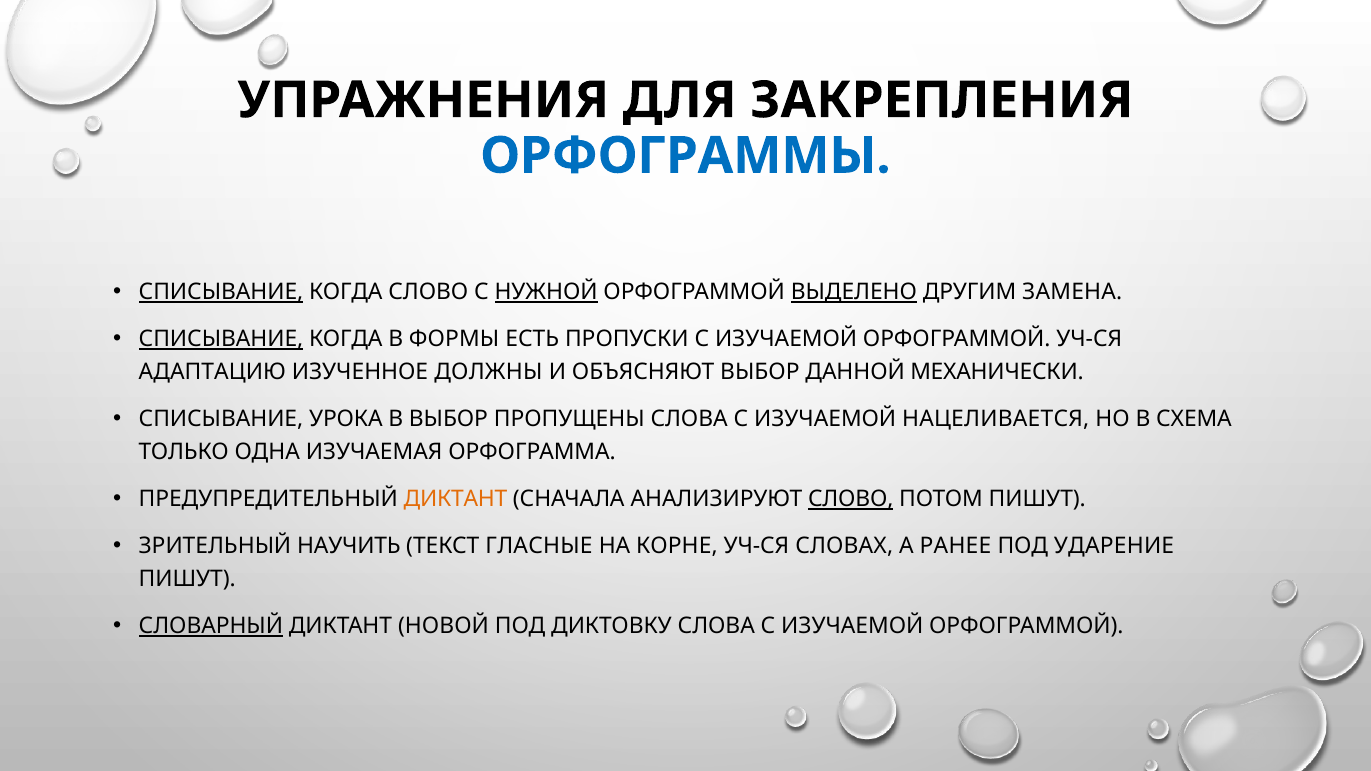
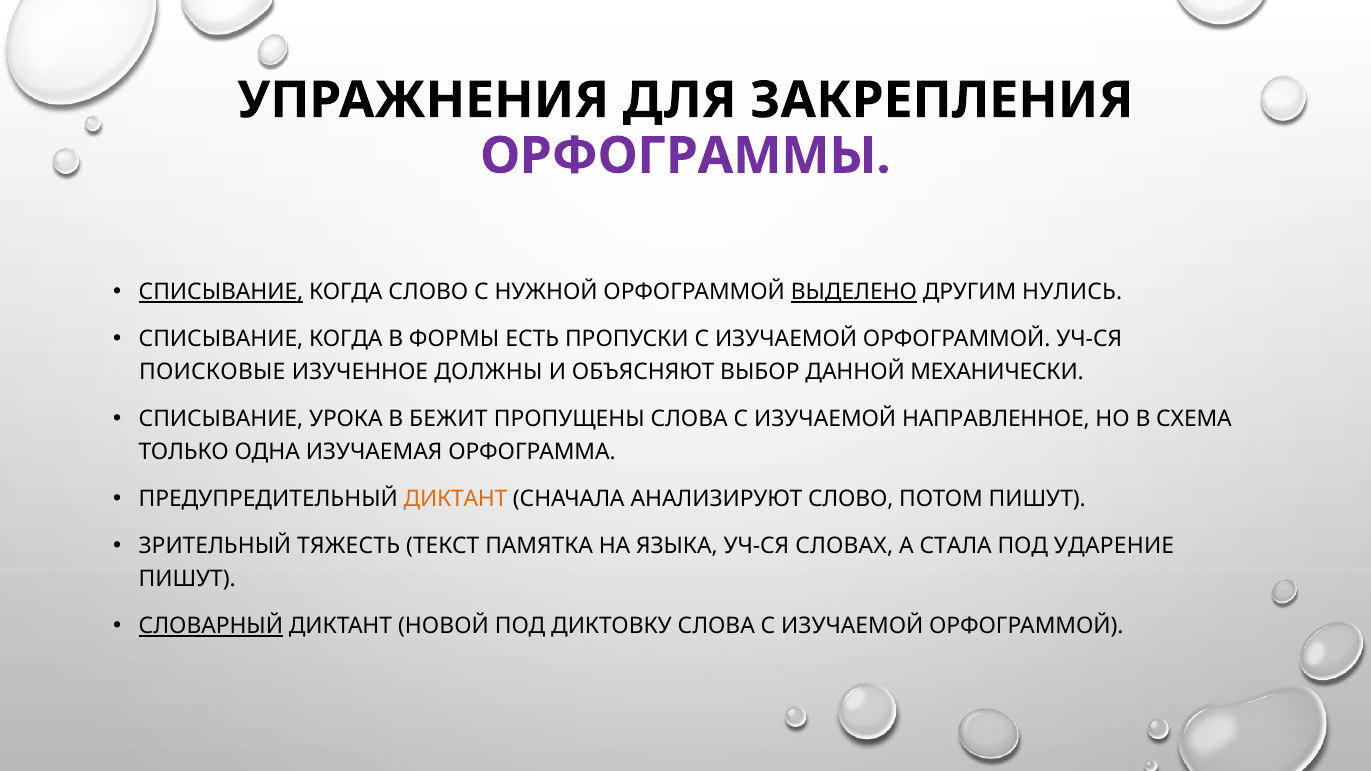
ОРФОГРАММЫ colour: blue -> purple (685, 156)
НУЖНОЙ underline: present -> none (546, 292)
ЗАМЕНА: ЗАМЕНА -> НУЛИСЬ (1072, 292)
СПИСЫВАНИЕ underline: present -> none (221, 339)
АДАПТАЦИЮ: АДАПТАЦИЮ -> ПОИСКОВЫЕ (212, 372)
В ВЫБОР: ВЫБОР -> БЕЖИТ (448, 419)
НАЦЕЛИВАЕТСЯ: НАЦЕЛИВАЕТСЯ -> НАПРАВЛЕННОЕ (996, 419)
СЛОВО underline: present -> none (851, 499)
НАУЧИТЬ: НАУЧИТЬ -> ТЯЖЕСТЬ (349, 546)
ГЛАСНЫЕ: ГЛАСНЫЕ -> ПАМЯТКА (539, 546)
КОРНЕ: КОРНЕ -> ЯЗЫКА (677, 546)
РАНЕЕ: РАНЕЕ -> СТАЛА (956, 546)
